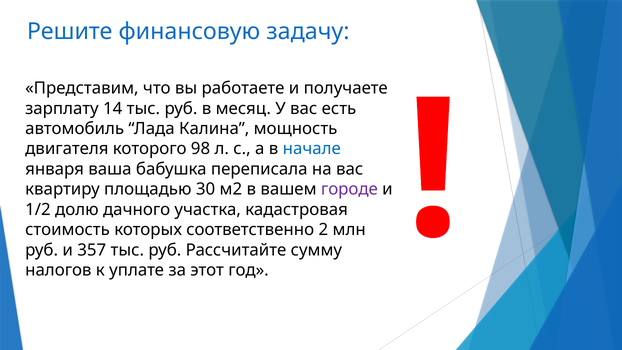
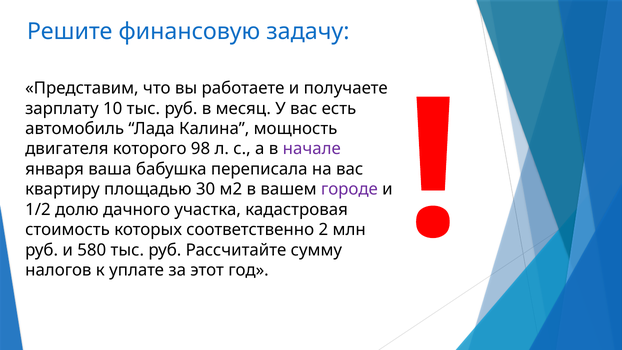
14: 14 -> 10 (113, 108)
начале colour: blue -> purple (312, 149)
357: 357 -> 580 (92, 250)
